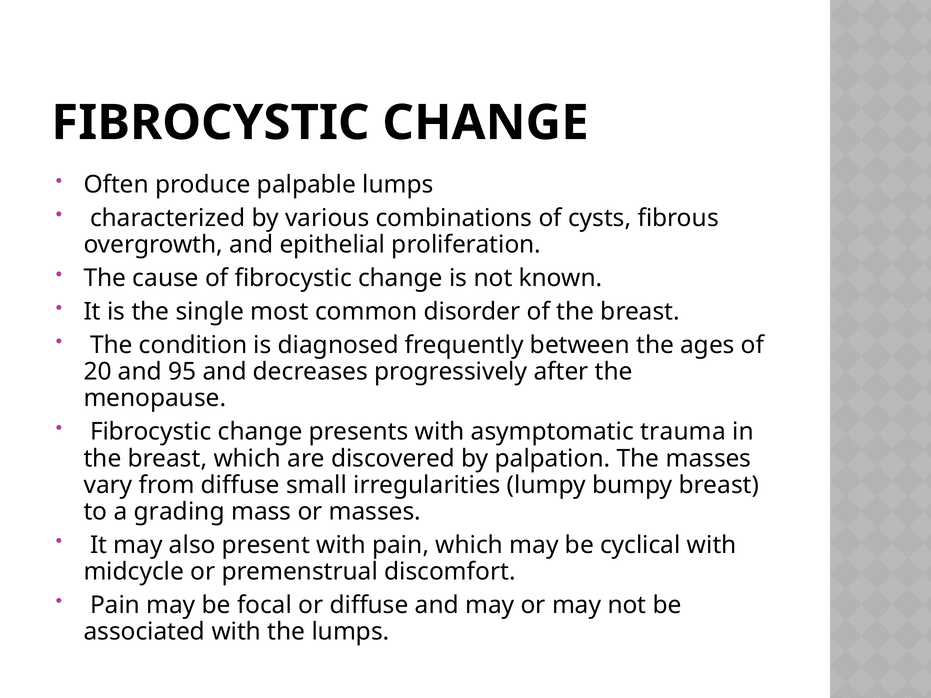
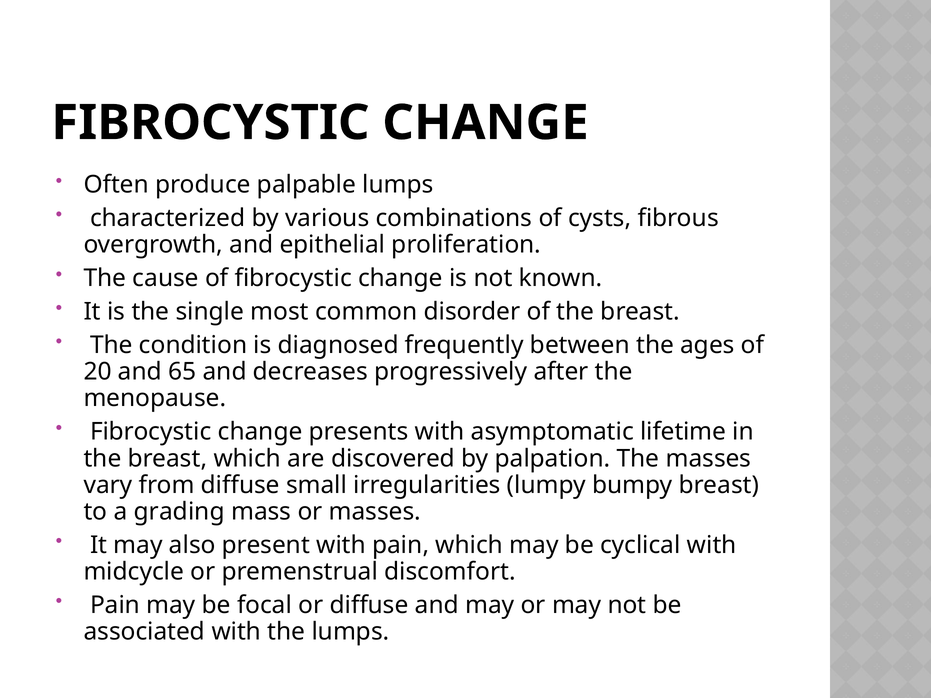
95: 95 -> 65 (182, 372)
trauma: trauma -> lifetime (683, 432)
